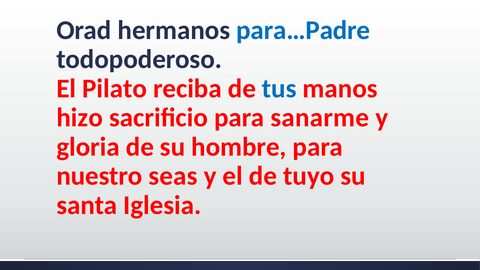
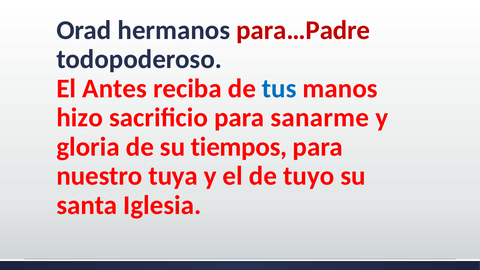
para…Padre colour: blue -> red (303, 30)
Pilato: Pilato -> Antes (115, 89)
hombre: hombre -> tiempos (239, 147)
seas: seas -> tuya (173, 176)
